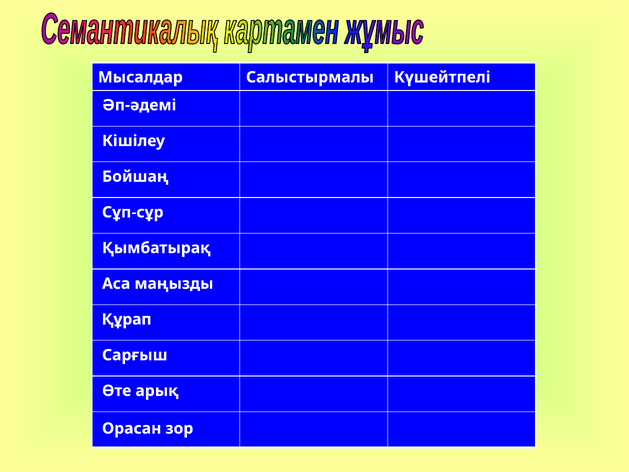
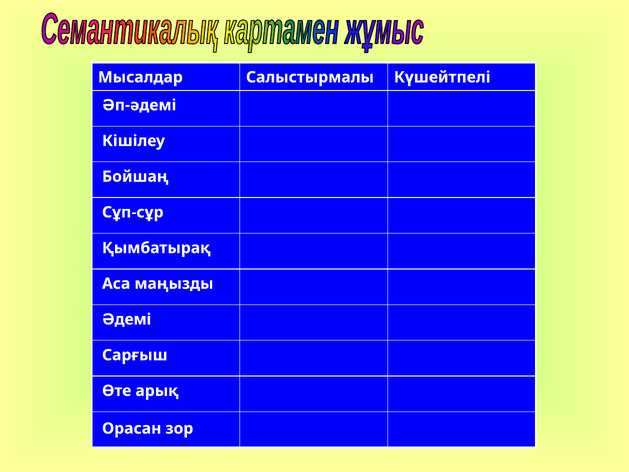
Құрап: Құрап -> Әдемі (127, 319)
